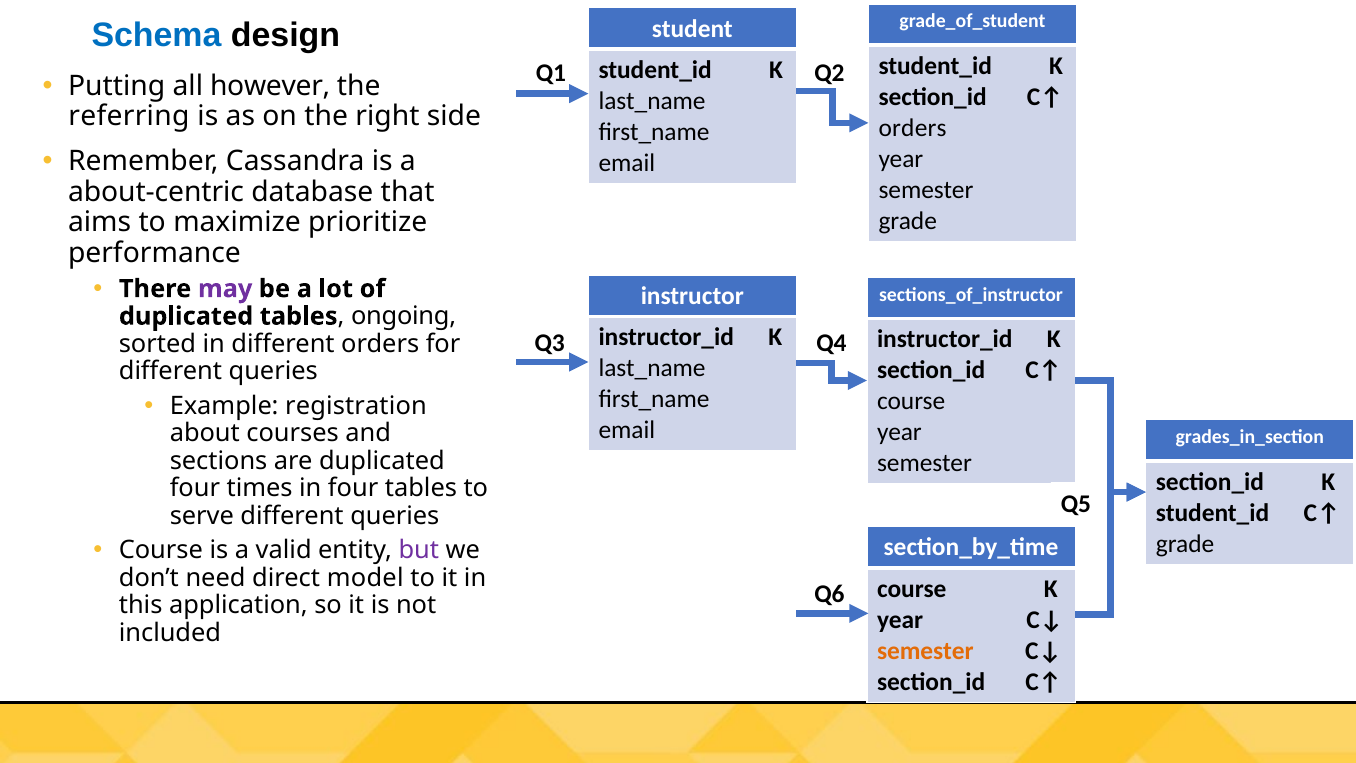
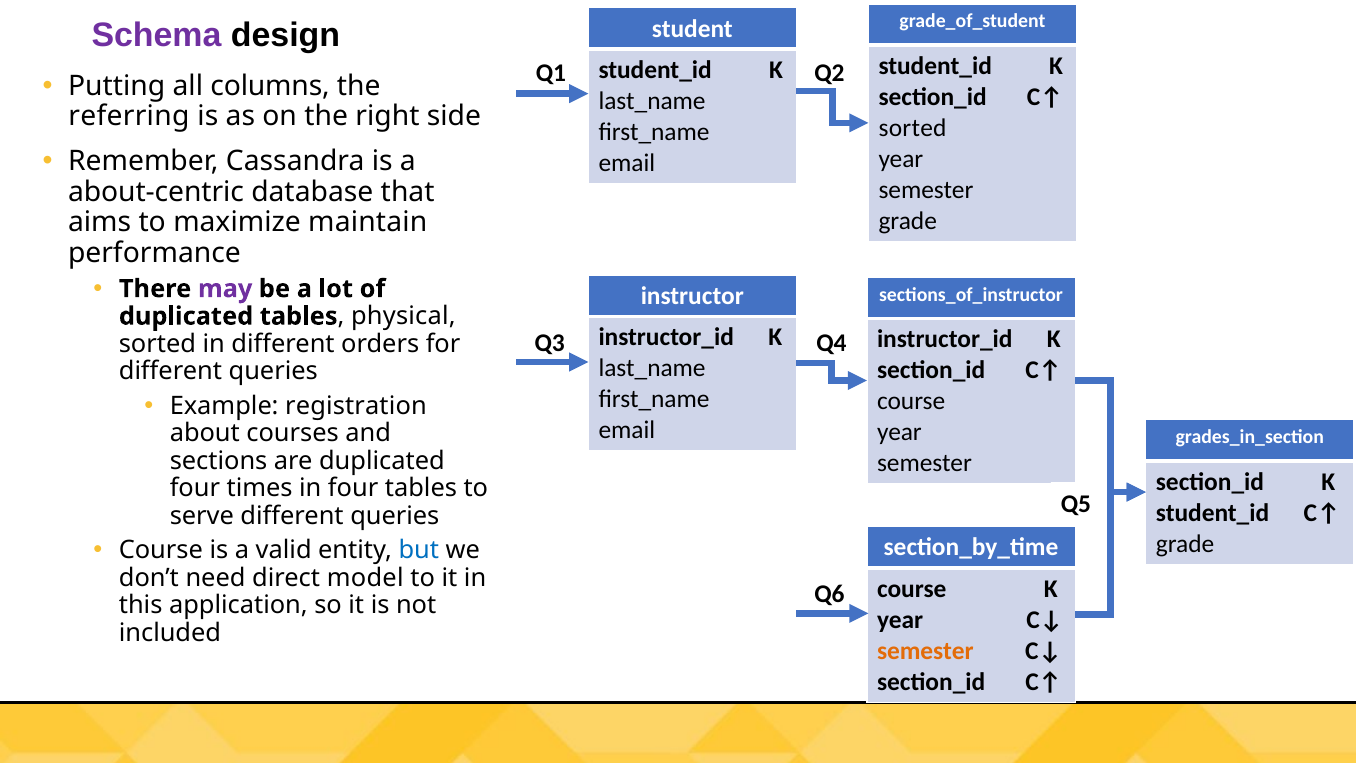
Schema colour: blue -> purple (157, 35)
however: however -> columns (270, 86)
orders: orders -> sorted (913, 128)
prioritize: prioritize -> maintain (368, 222)
ongoing: ongoing -> physical (403, 316)
but colour: purple -> blue (419, 550)
